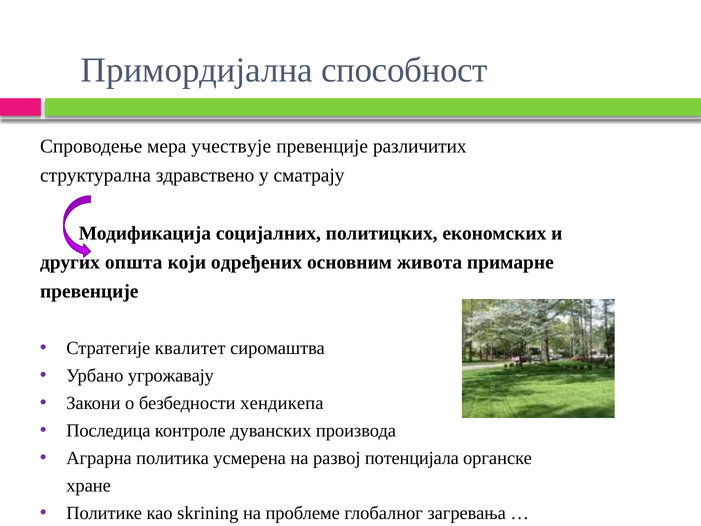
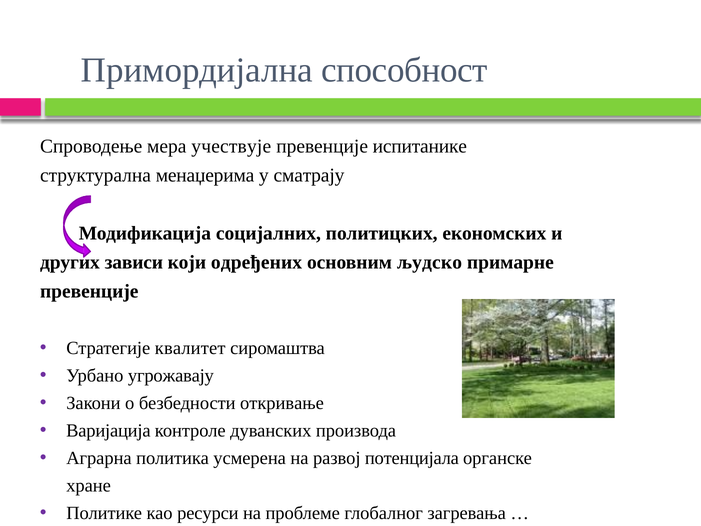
различитих: различитих -> испитанике (420, 146)
здравствено: здравствено -> менаџерима (205, 175)
општа: општа -> зависи (134, 262)
живота: живота -> људско (429, 262)
хендикепа: хендикепа -> откривање (282, 403)
Последица: Последица -> Варијација (108, 431)
skrining: skrining -> ресурси (208, 513)
